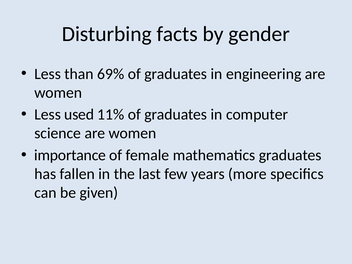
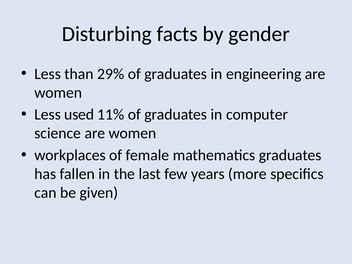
69%: 69% -> 29% (111, 74)
importance: importance -> workplaces (70, 155)
